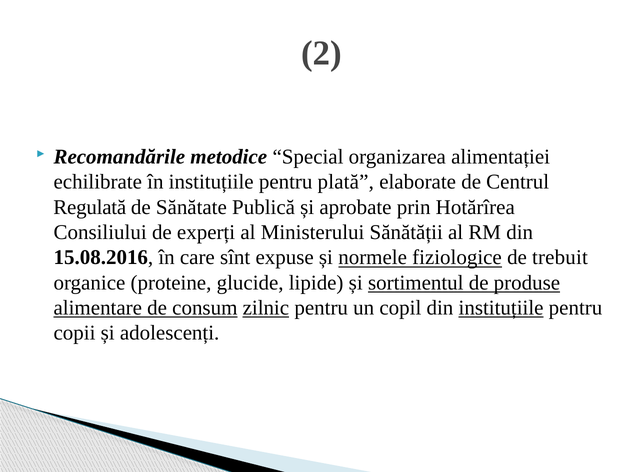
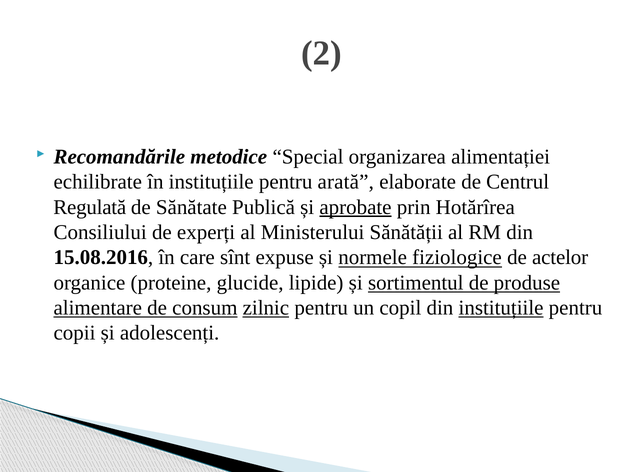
plată: plată -> arată (346, 182)
aprobate underline: none -> present (355, 207)
trebuit: trebuit -> actelor (560, 257)
